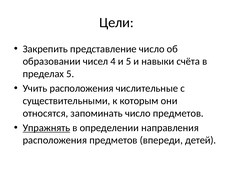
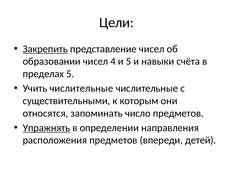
Закрепить underline: none -> present (45, 49)
представление число: число -> чисел (152, 49)
Учить расположения: расположения -> числительные (81, 88)
